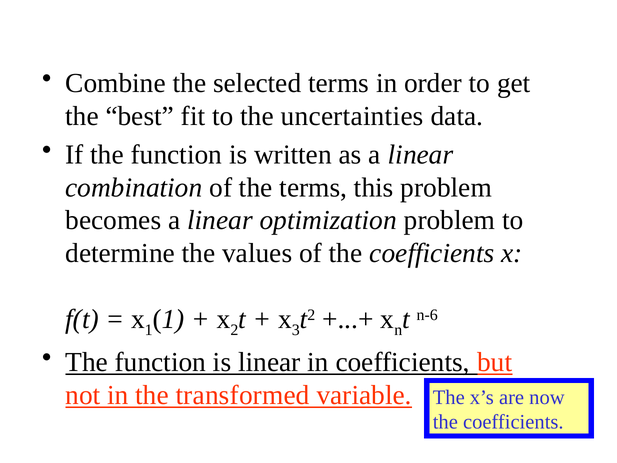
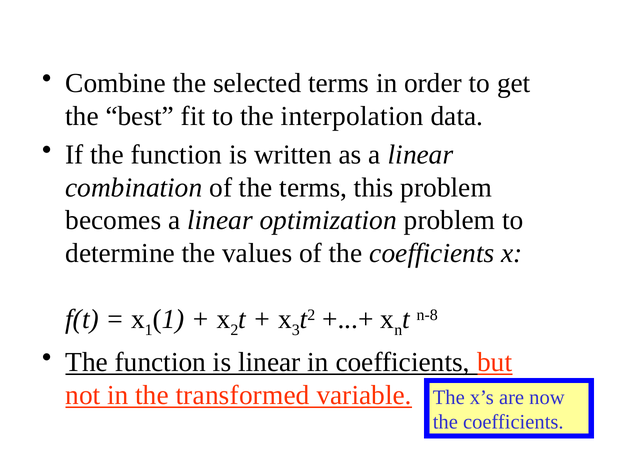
uncertainties: uncertainties -> interpolation (352, 116)
n-6: n-6 -> n-8 (427, 315)
